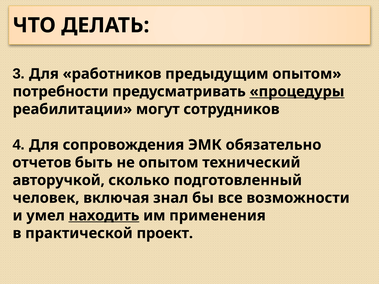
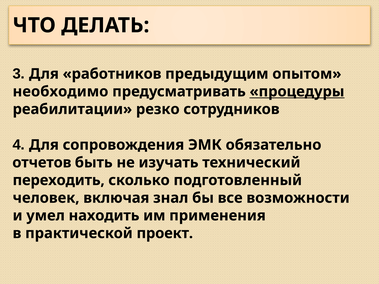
потребности: потребности -> необходимо (60, 92)
могут: могут -> резко (158, 109)
не опытом: опытом -> изучать (169, 163)
авторучкой: авторучкой -> переходить (59, 180)
находить underline: present -> none (104, 216)
